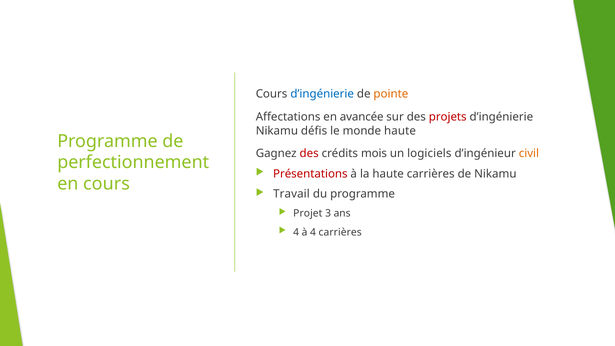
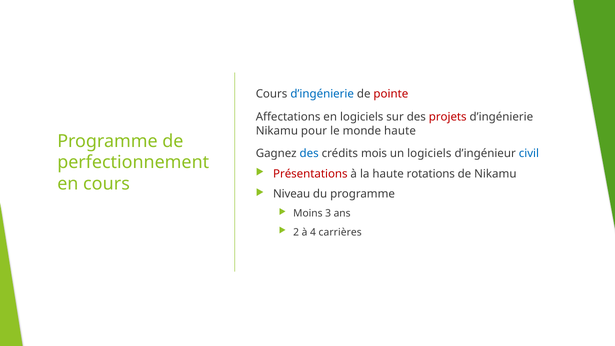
pointe colour: orange -> red (391, 94)
en avancée: avancée -> logiciels (362, 117)
défis: défis -> pour (314, 131)
des colour: red -> blue (309, 154)
civil colour: orange -> blue (529, 154)
haute carrières: carrières -> rotations (431, 174)
Travail: Travail -> Niveau (292, 194)
Projet: Projet -> Moins (308, 213)
4: 4 -> 2 (296, 232)
